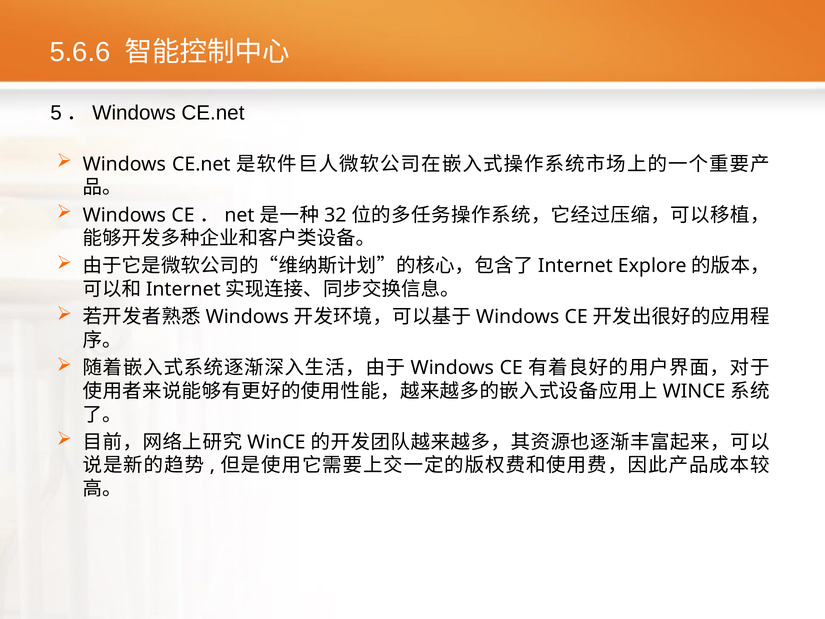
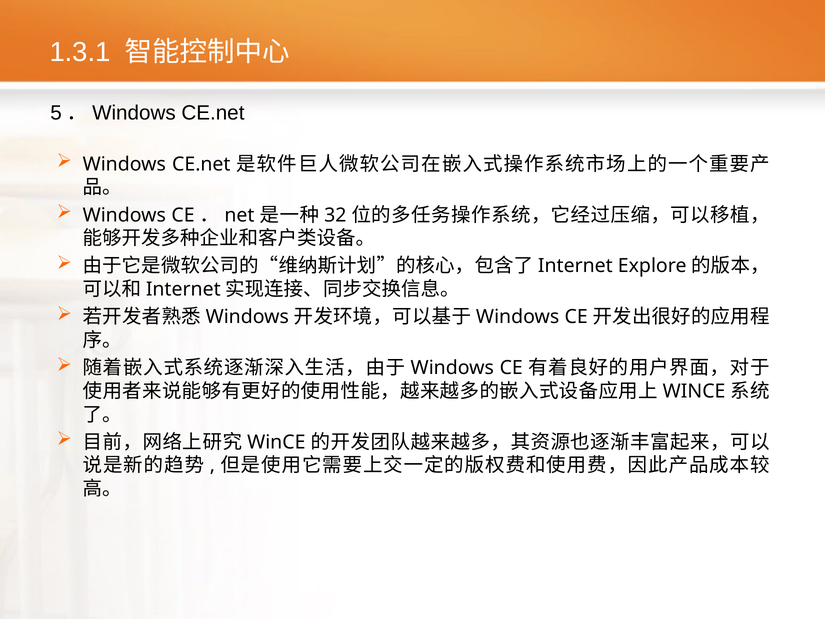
5.6.6: 5.6.6 -> 1.3.1 (80, 52)
